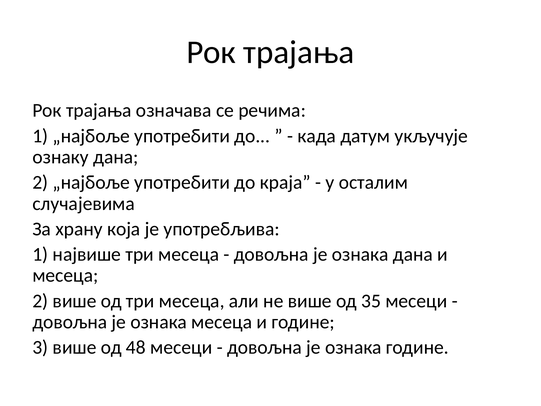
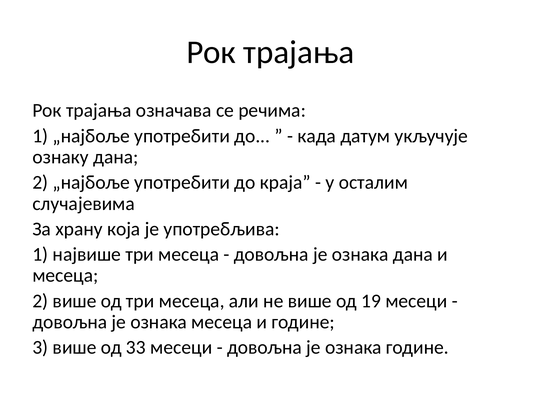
35: 35 -> 19 (371, 301)
48: 48 -> 33 (136, 347)
